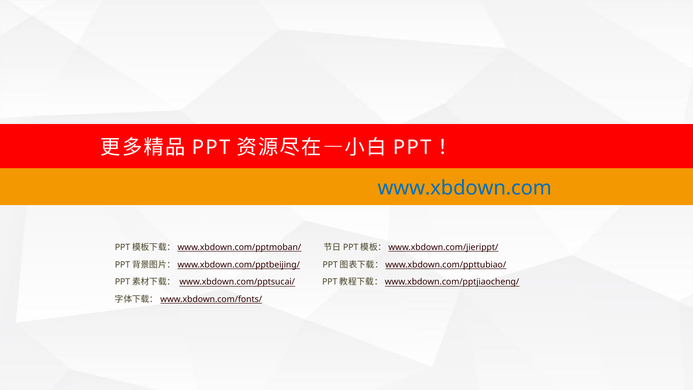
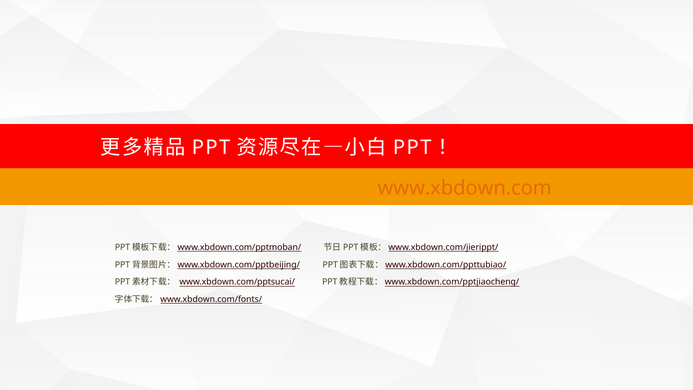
www.xbdown.com colour: blue -> orange (465, 188)
